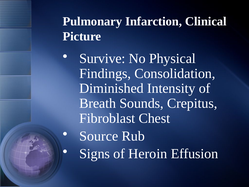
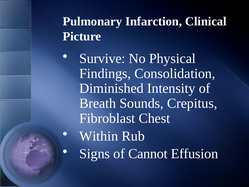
Source: Source -> Within (99, 136)
Heroin: Heroin -> Cannot (148, 154)
